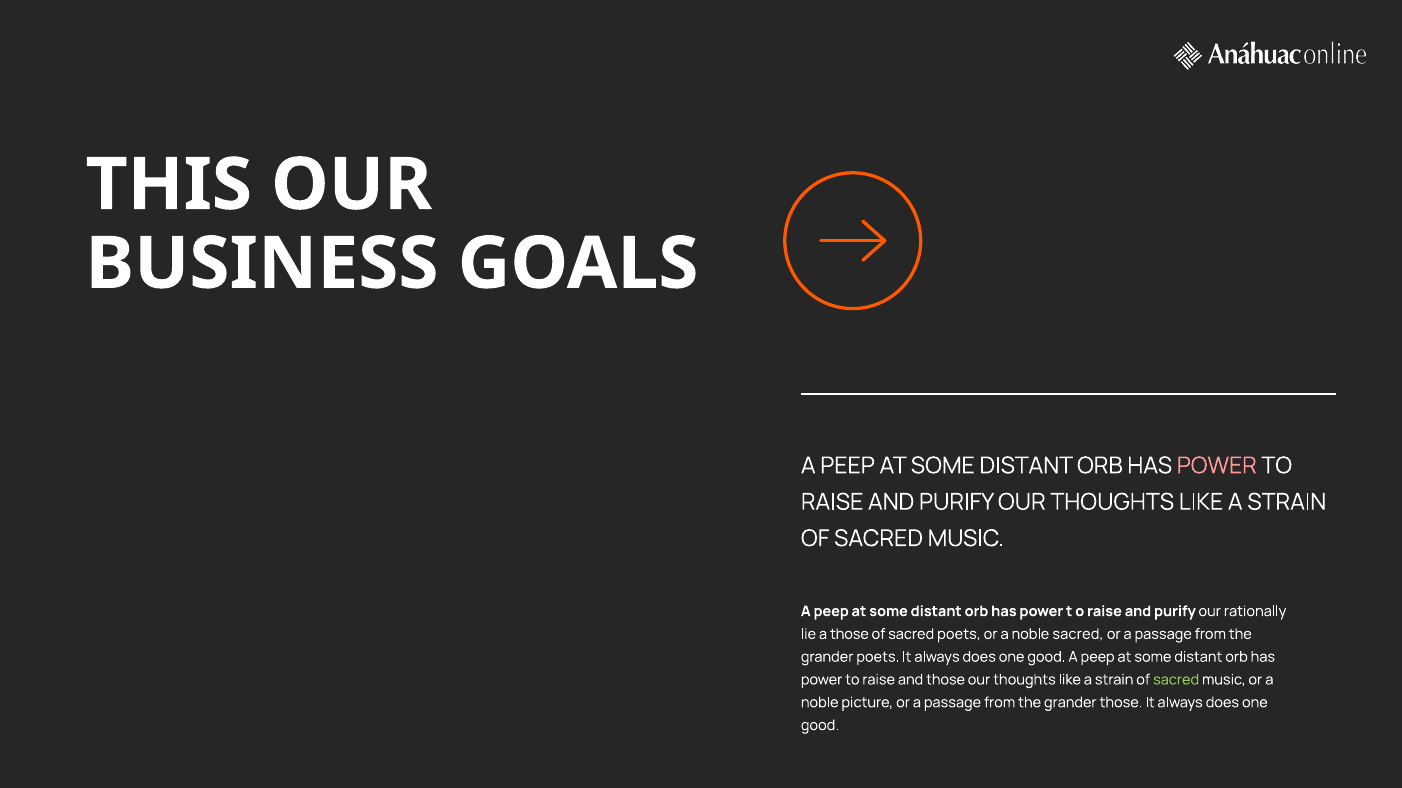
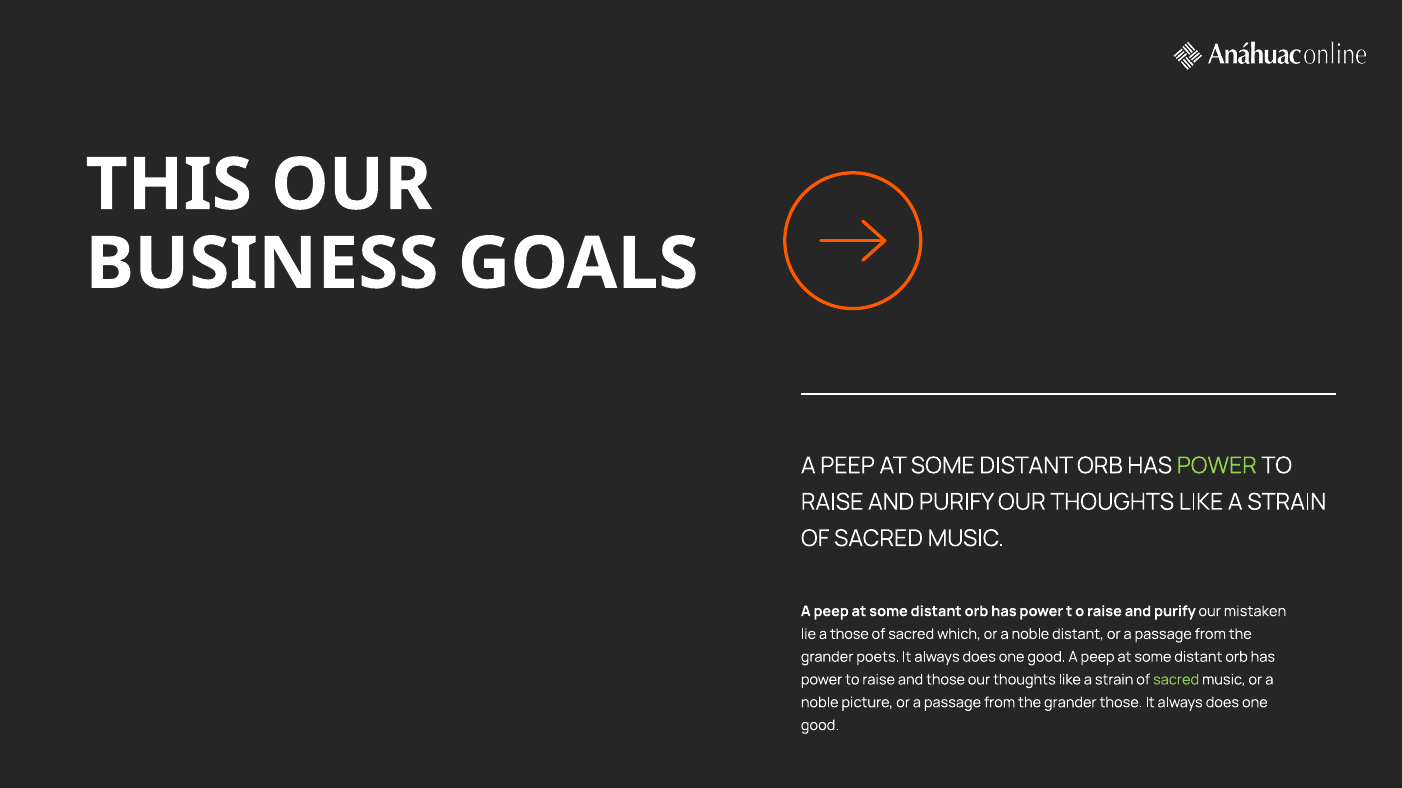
POWER colour: pink -> light green (1217, 466)
rationally: rationally -> mistaken (1255, 612)
sacred poets: poets -> which (959, 635)
noble sacred: sacred -> distant (1078, 635)
